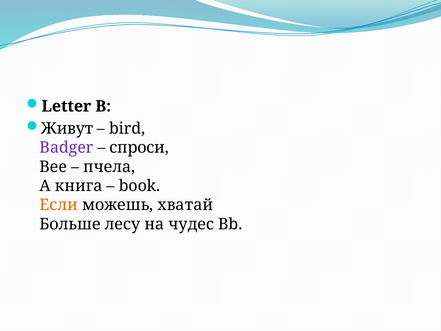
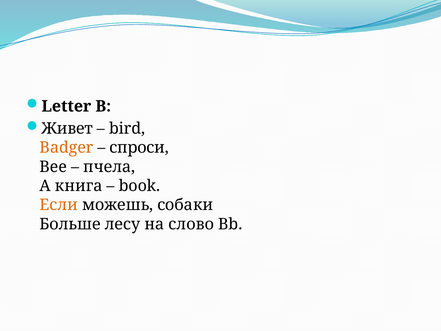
Живут: Живут -> Живет (67, 128)
Badger colour: purple -> orange (67, 148)
хватай: хватай -> собаки (185, 205)
чудес: чудес -> слово (191, 224)
